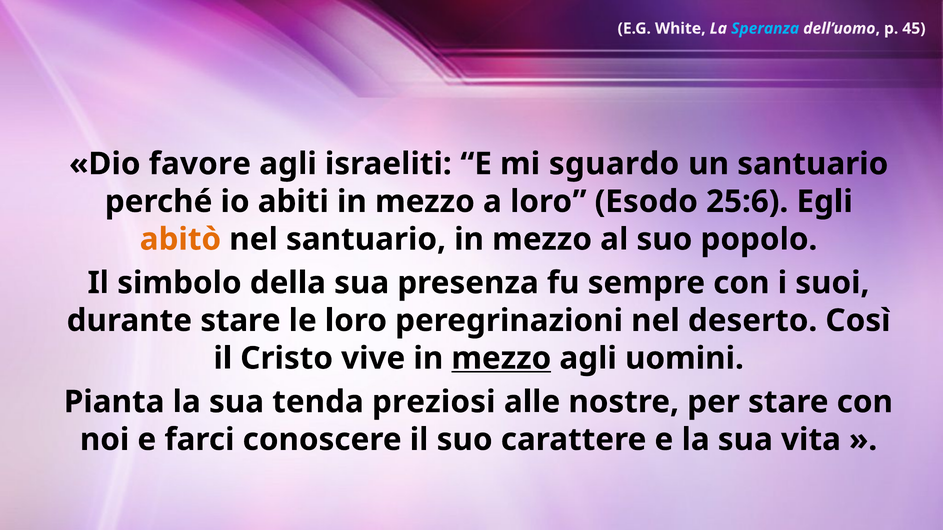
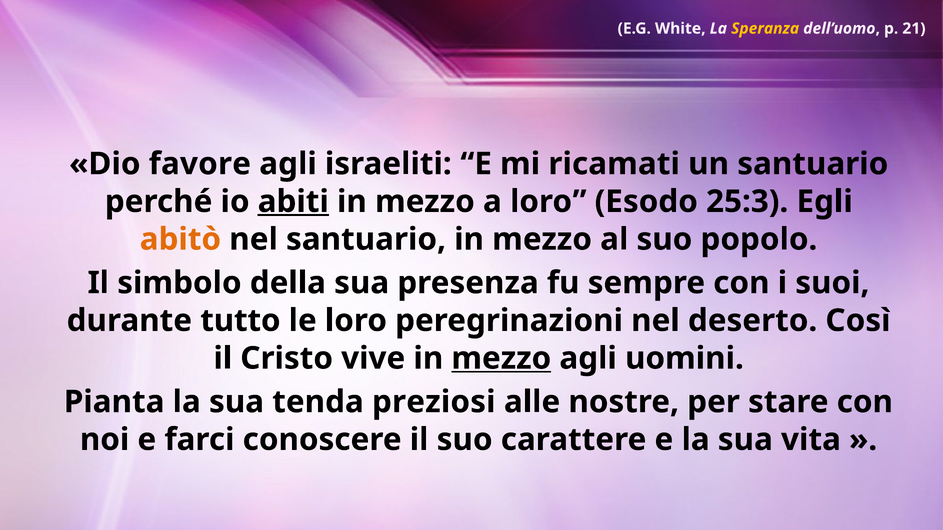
Speranza colour: light blue -> yellow (765, 29)
45: 45 -> 21 (914, 29)
sguardo: sguardo -> ricamati (614, 164)
abiti underline: none -> present (293, 202)
25:6: 25:6 -> 25:3 (747, 202)
durante stare: stare -> tutto (240, 321)
